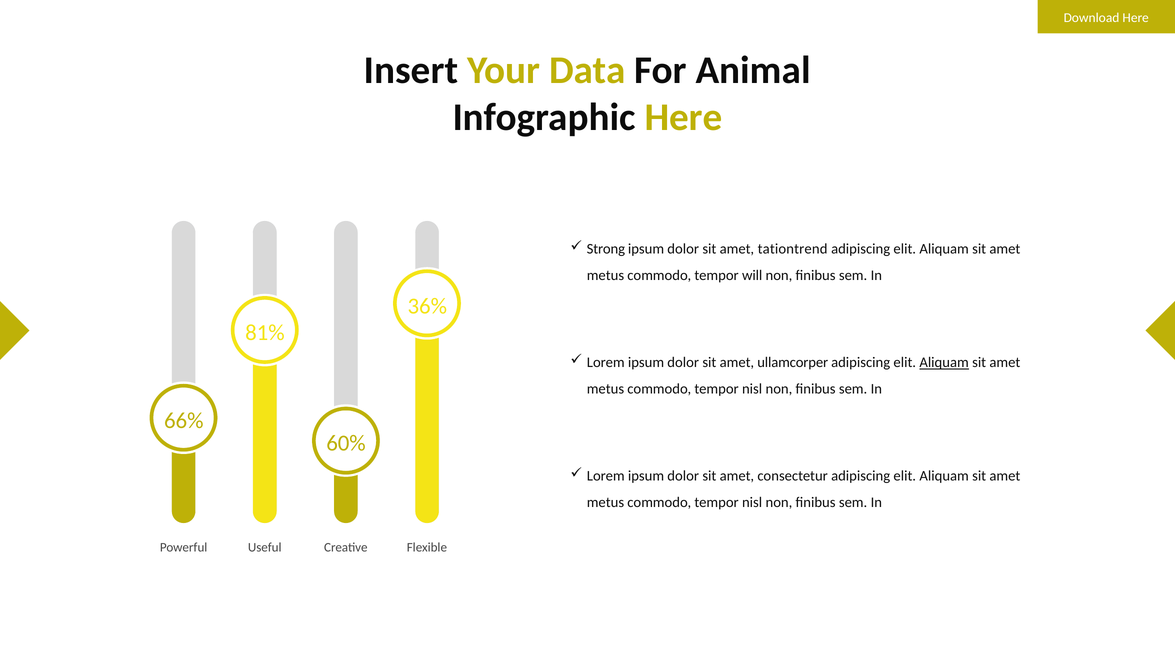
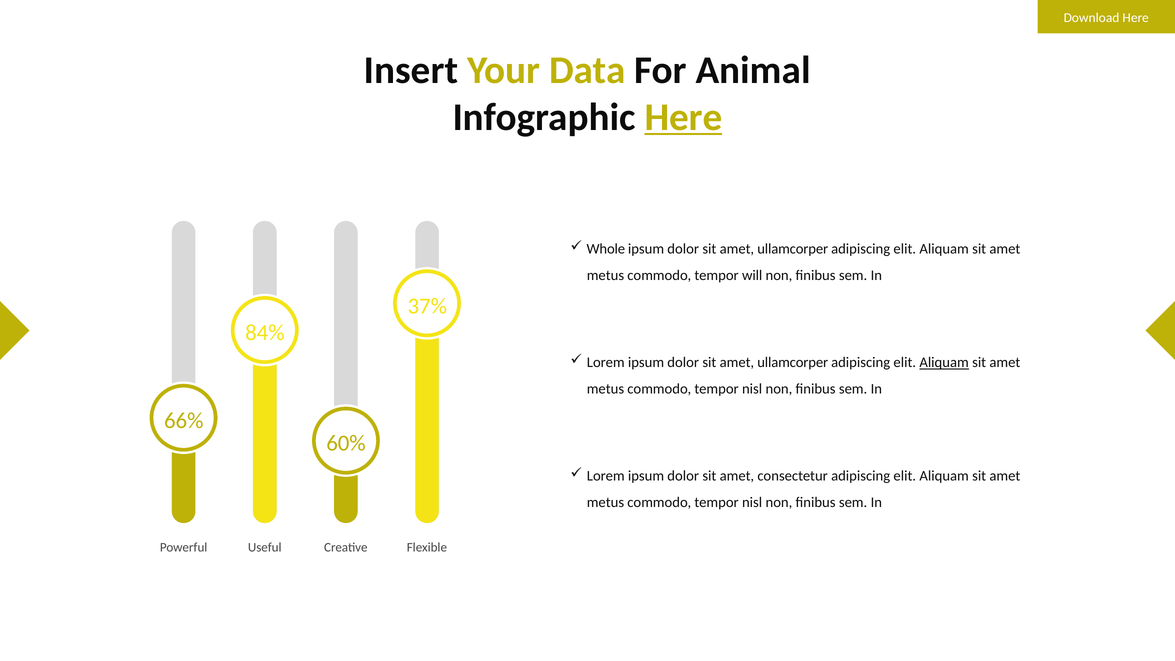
Here underline: none -> present (683, 117)
Strong: Strong -> Whole (606, 249)
tationtrend: tationtrend -> ullamcorper (793, 249)
36%: 36% -> 37% (427, 306)
81%: 81% -> 84% (265, 333)
